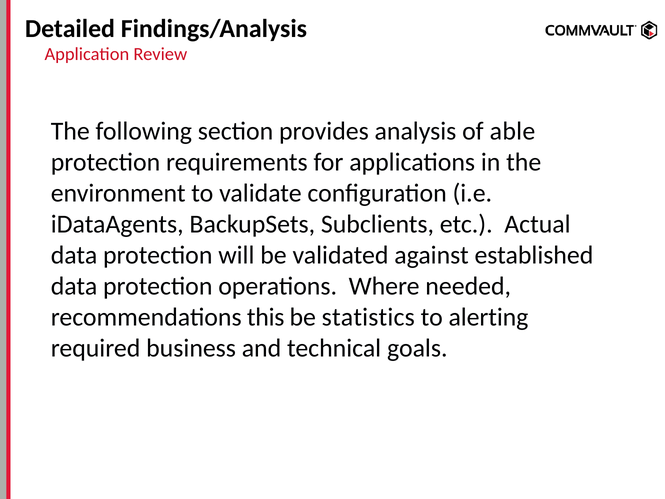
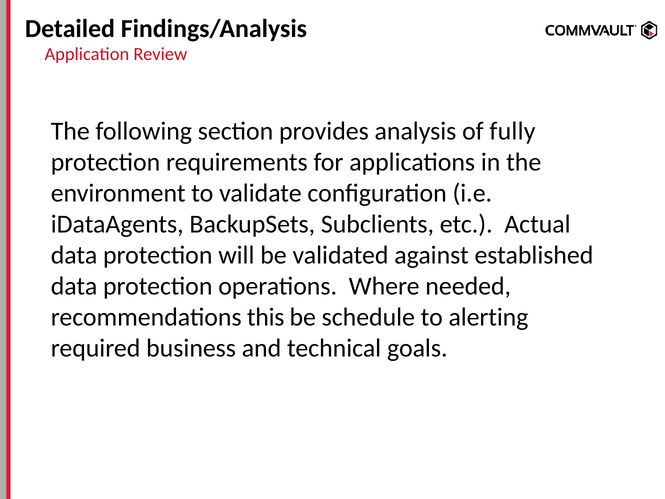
able: able -> fully (513, 131)
statistics: statistics -> schedule (368, 317)
